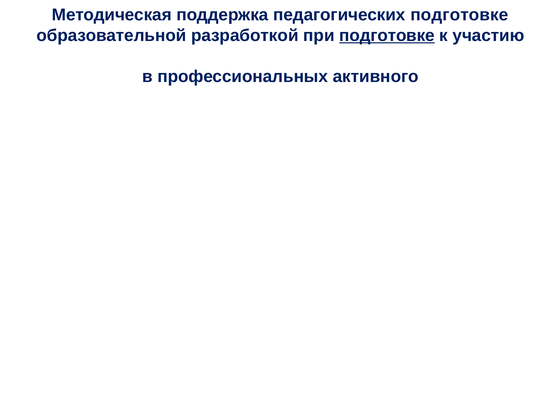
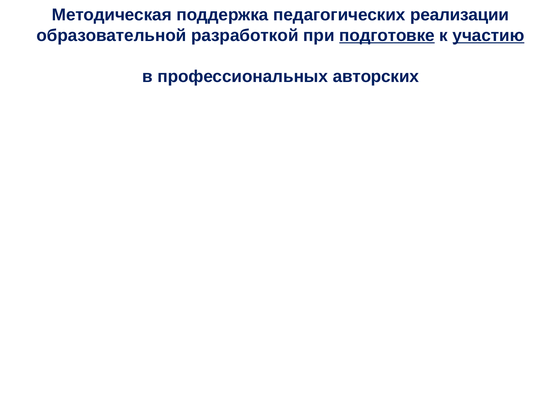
педагогических подготовке: подготовке -> реализации (460, 15)
участию underline: none -> present (488, 36)
активного: активного -> авторских (376, 77)
